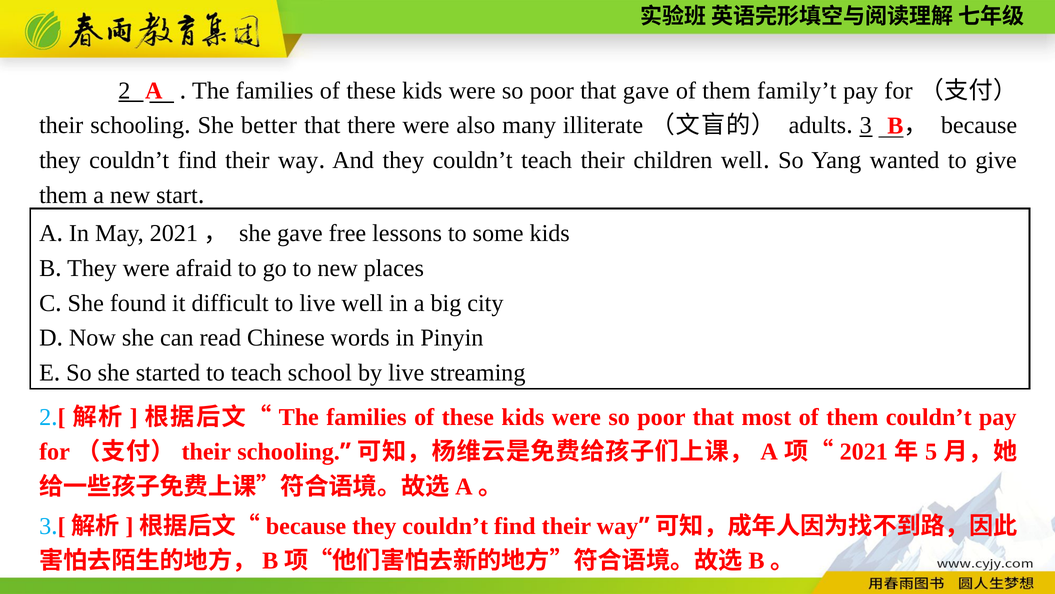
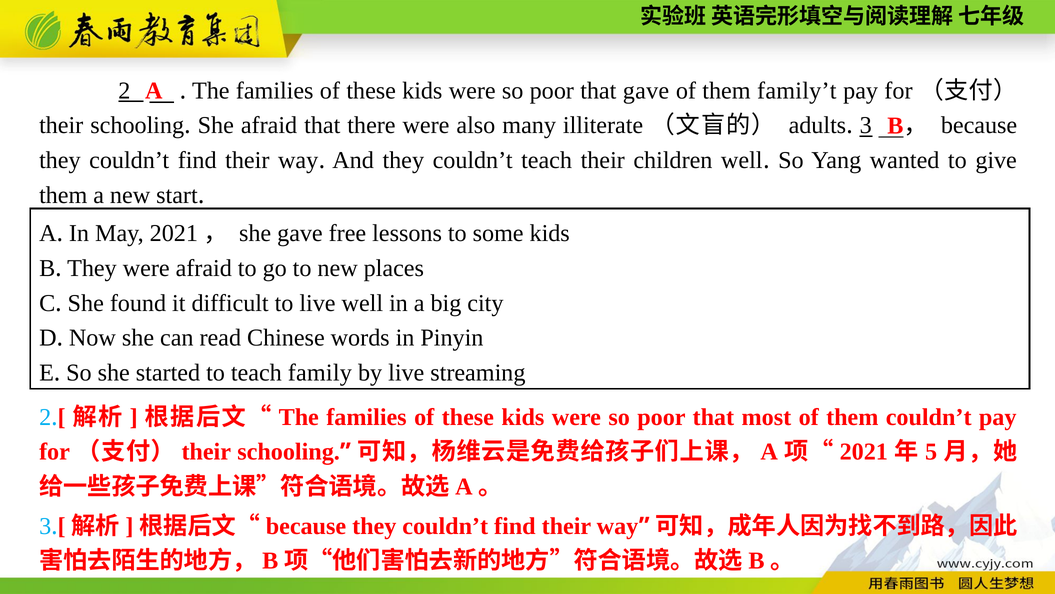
She better: better -> afraid (269, 125)
school: school -> family (320, 373)
